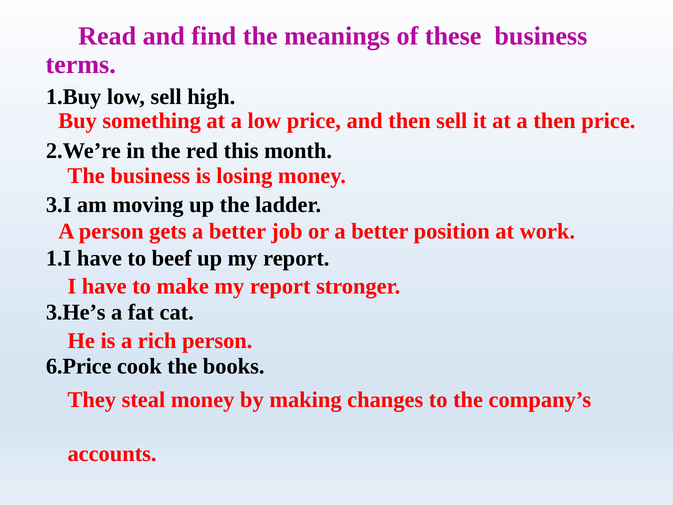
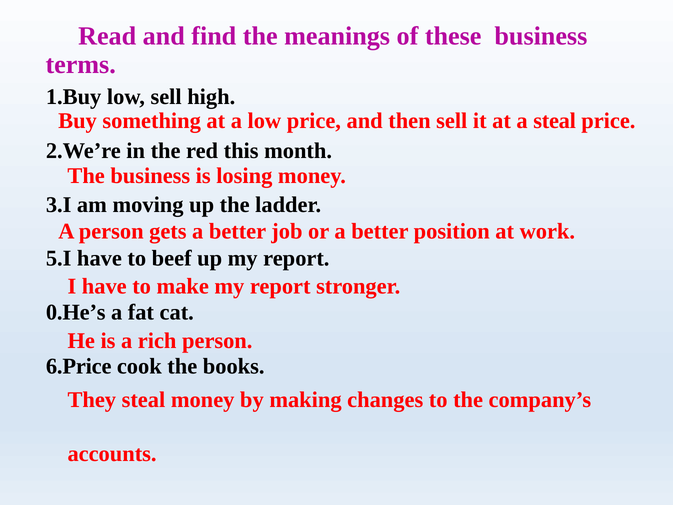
a then: then -> steal (555, 121)
1.I: 1.I -> 5.I (59, 258)
3.He’s: 3.He’s -> 0.He’s (76, 312)
